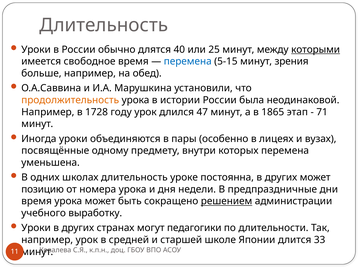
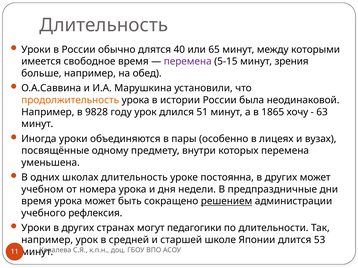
25: 25 -> 65 (214, 50)
которыми underline: present -> none (316, 50)
перемена colour: blue -> purple (188, 62)
1728: 1728 -> 9828 (97, 112)
47: 47 -> 51 (202, 112)
этап: этап -> хочу (297, 112)
71: 71 -> 63 (322, 112)
позицию: позицию -> учебном (42, 190)
выработку: выработку -> рефлексия (95, 214)
33: 33 -> 53 (320, 240)
